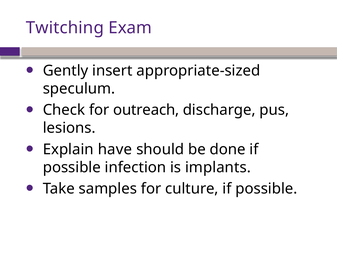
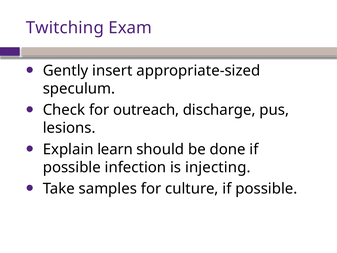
have: have -> learn (115, 149)
implants: implants -> injecting (218, 167)
